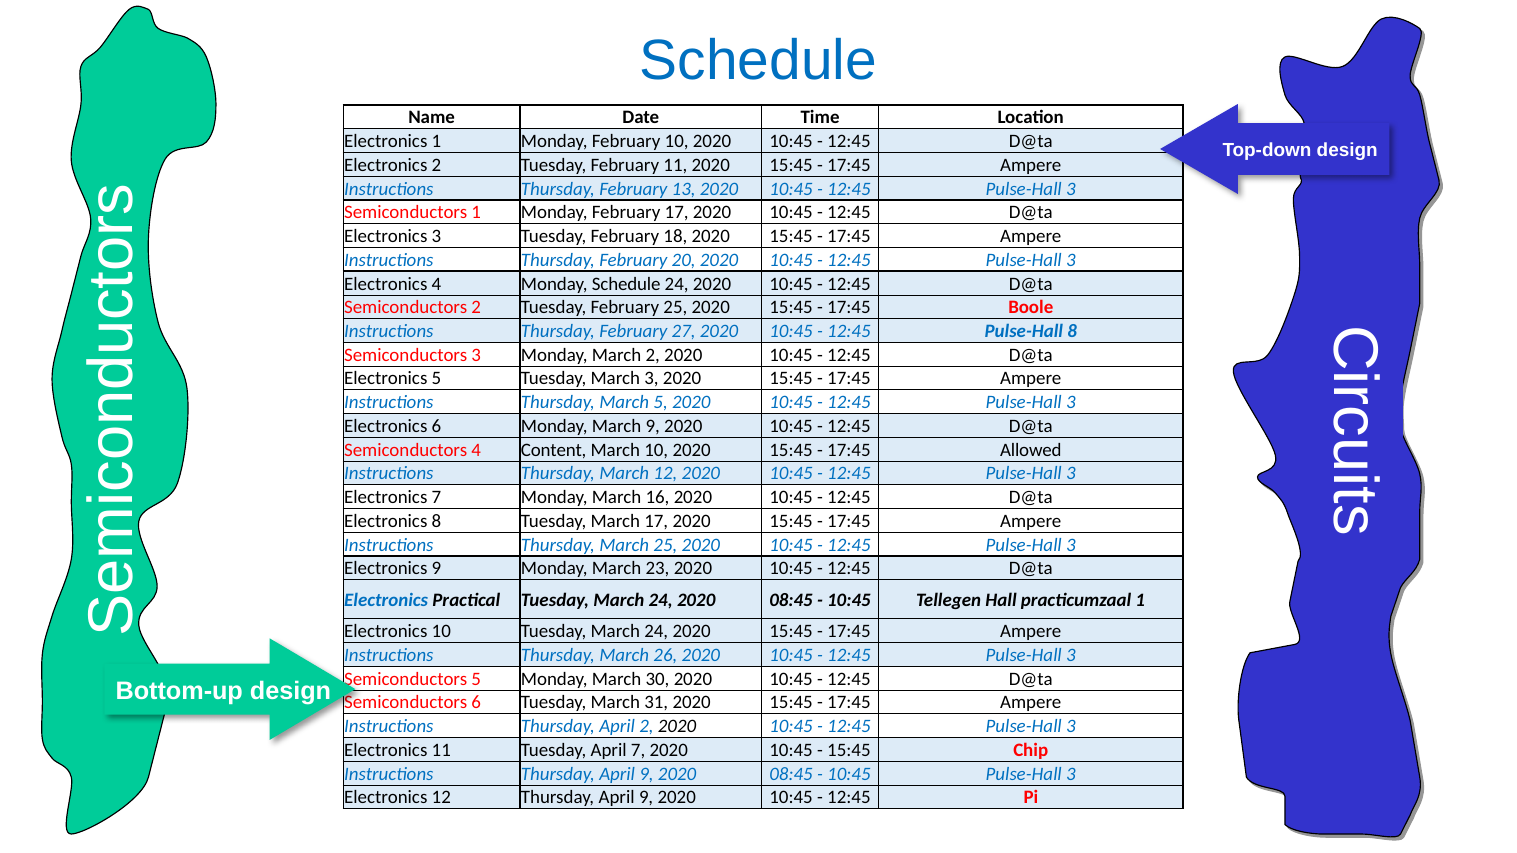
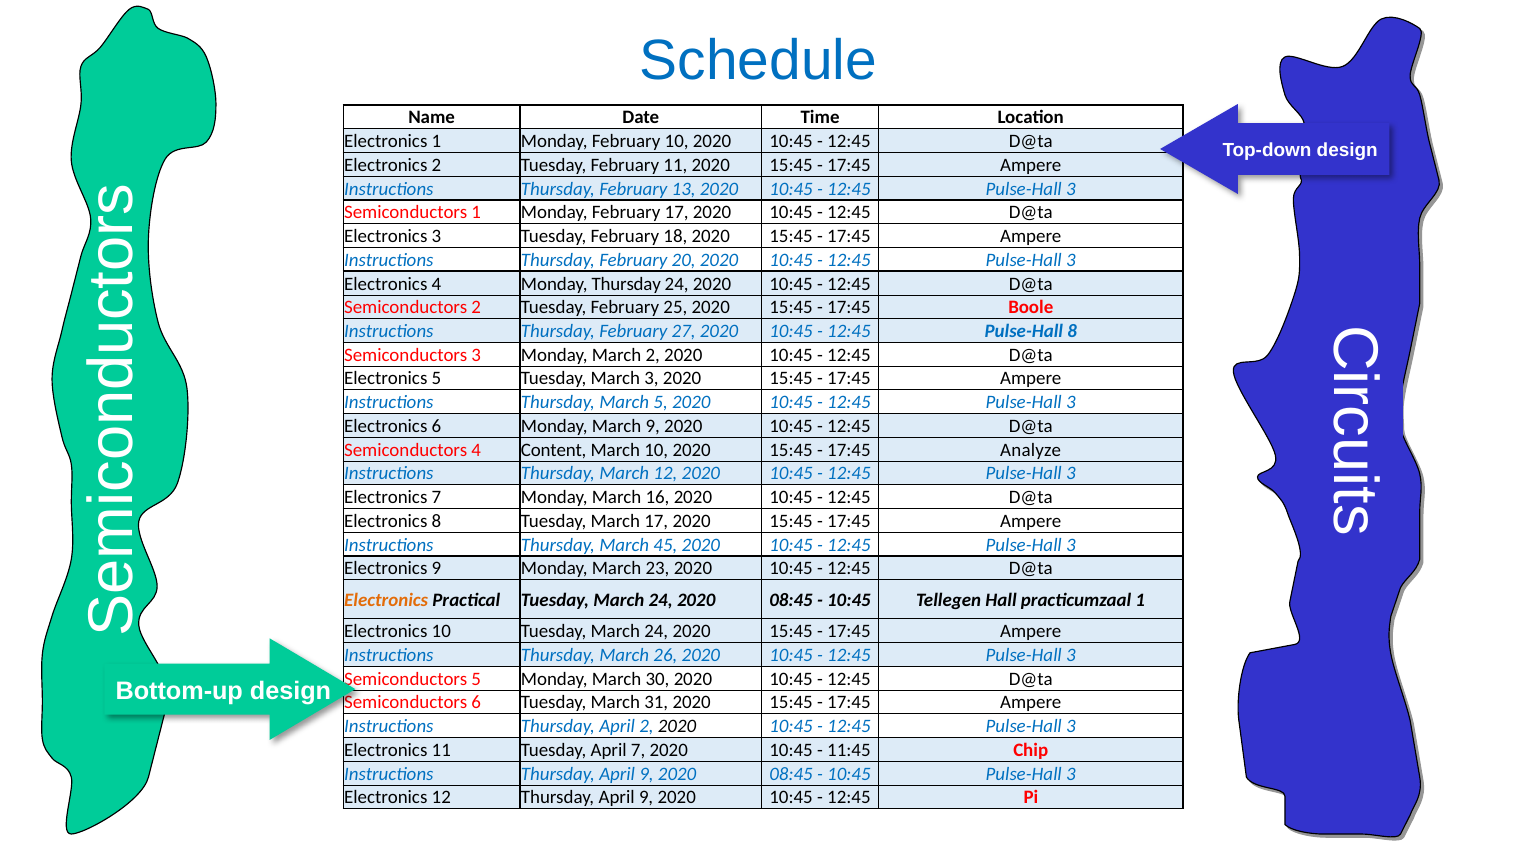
Monday Schedule: Schedule -> Thursday (626, 284)
Allowed: Allowed -> Analyze (1031, 450)
March 25: 25 -> 45 (665, 545)
Electronics colour: blue -> orange (386, 600)
15:45: 15:45 -> 11:45 (849, 750)
